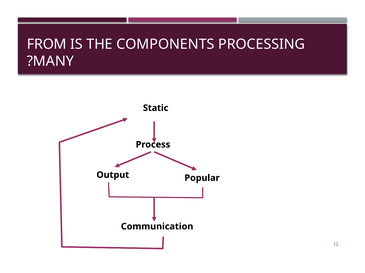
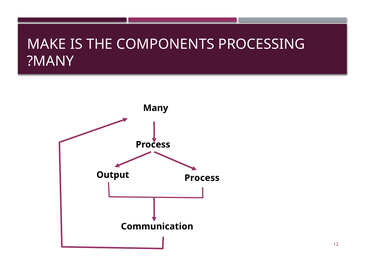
FROM: FROM -> MAKE (47, 44)
Static: Static -> Many (156, 108)
Popular: Popular -> Process (202, 178)
